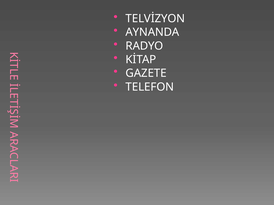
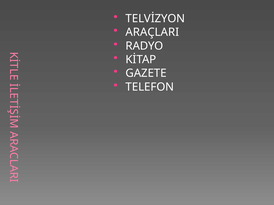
AYNANDA: AYNANDA -> ARAÇLARI (152, 32)
